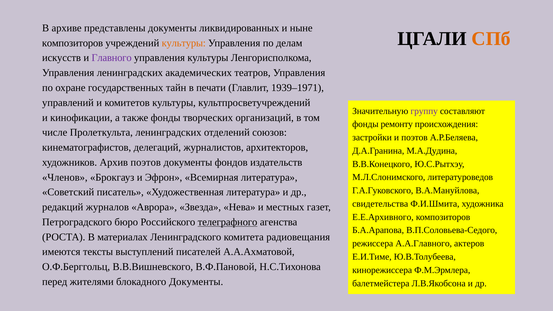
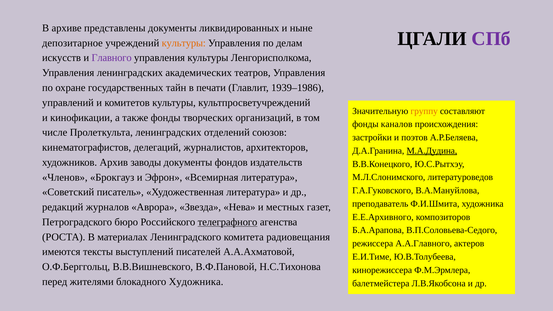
СПб colour: orange -> purple (491, 39)
композиторов: композиторов -> депозитарное (72, 43)
1939–1971: 1939–1971 -> 1939–1986 (298, 88)
группу colour: purple -> orange (424, 111)
ремонту: ремонту -> каналов (397, 124)
М.А.Дудина underline: none -> present (432, 151)
Архив поэтов: поэтов -> заводы (146, 162)
свидетельства: свидетельства -> преподаватель (380, 204)
блокадного Документы: Документы -> Художника (196, 282)
